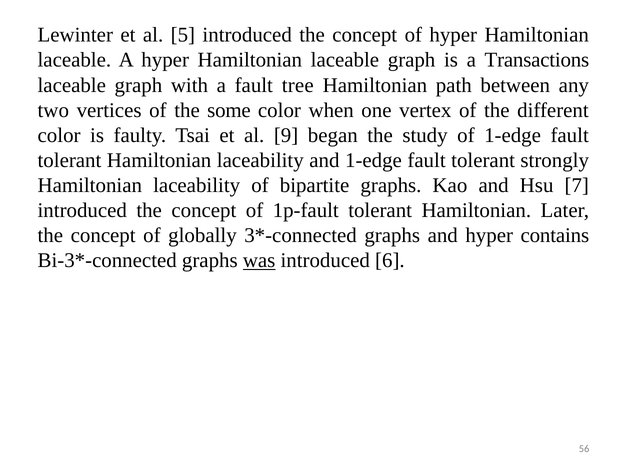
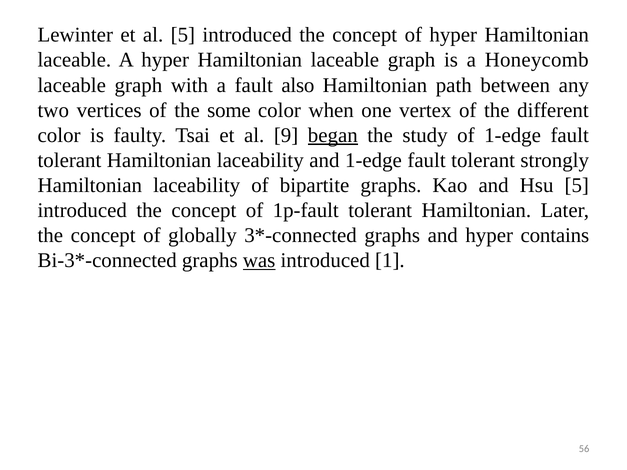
Transactions: Transactions -> Honeycomb (537, 60)
tree: tree -> also (298, 85)
began underline: none -> present (333, 135)
Hsu 7: 7 -> 5 (577, 185)
6: 6 -> 1 (390, 261)
